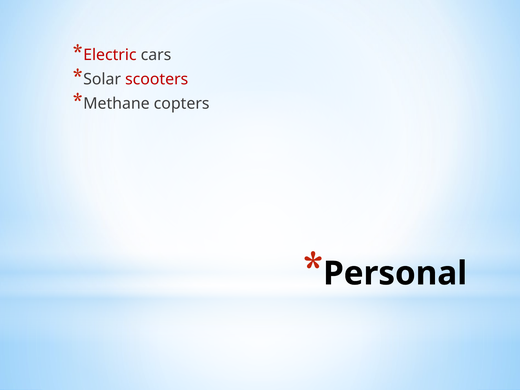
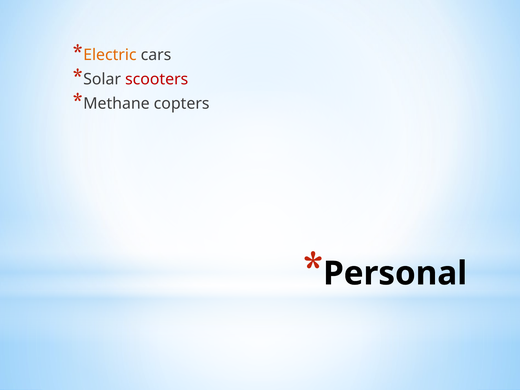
Electric colour: red -> orange (110, 55)
